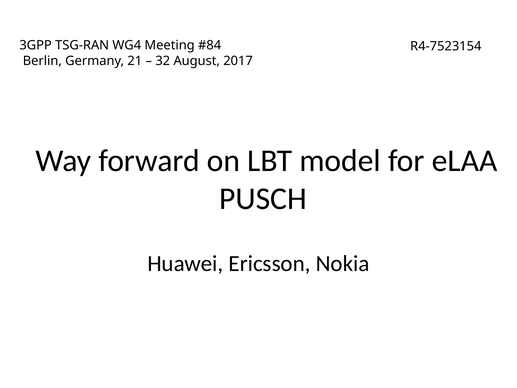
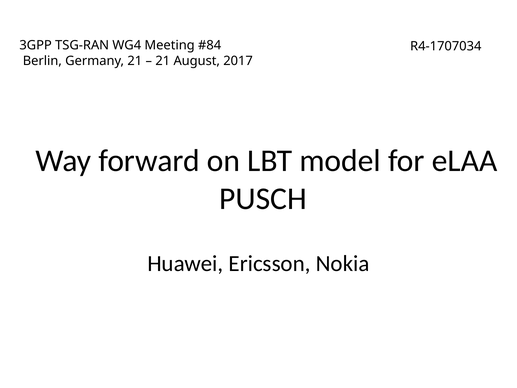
R4-7523154: R4-7523154 -> R4-1707034 (446, 46)
32: 32 -> 21 (163, 61)
